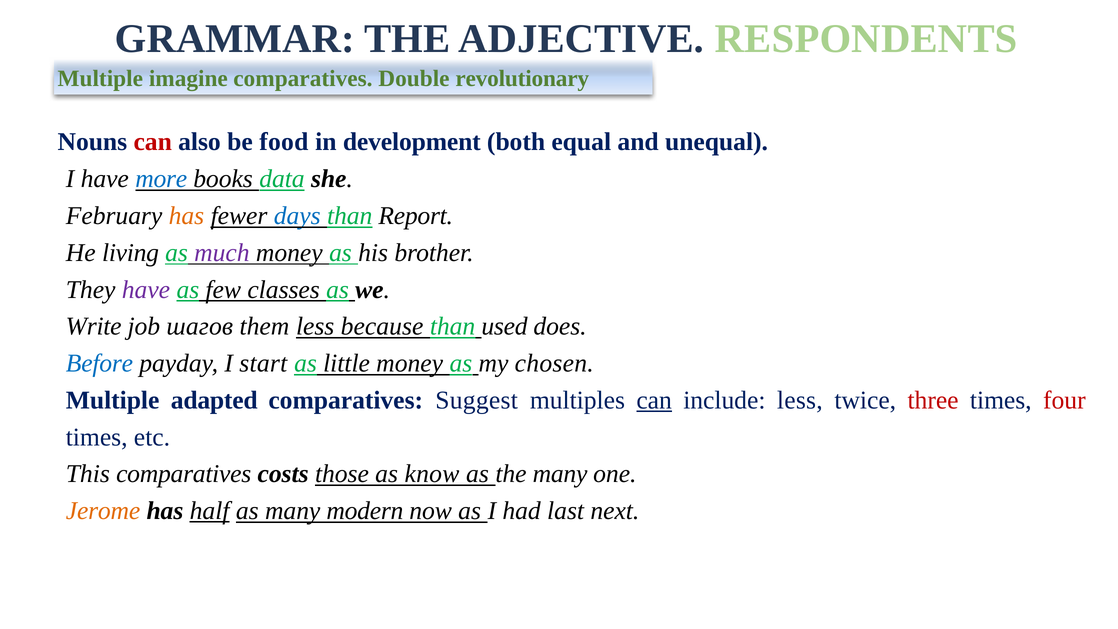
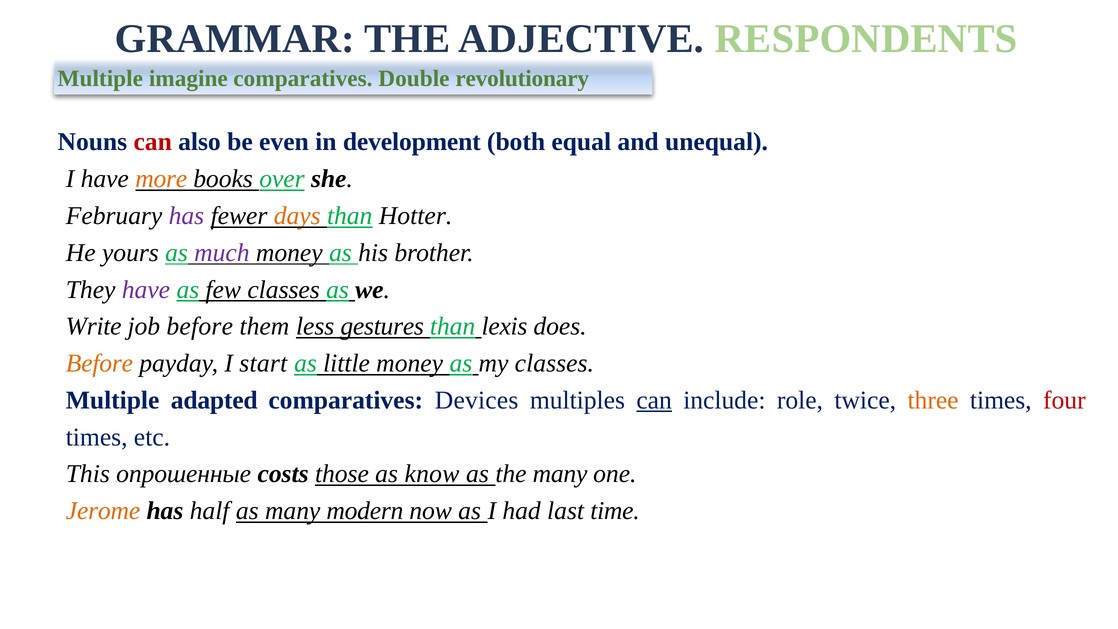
food: food -> even (284, 142)
more colour: blue -> orange (161, 179)
data: data -> over (282, 179)
has colour: orange -> purple (186, 216)
days colour: blue -> orange (297, 216)
Report: Report -> Hotter (416, 216)
living: living -> yours (130, 253)
job шагов: шагов -> before (200, 326)
because: because -> gestures (382, 326)
used: used -> lexis (504, 326)
Before colour: blue -> orange (99, 363)
my chosen: chosen -> classes (554, 363)
Suggest: Suggest -> Devices (477, 400)
include less: less -> role (800, 400)
three colour: red -> orange (933, 400)
This comparatives: comparatives -> опрошенные (184, 474)
half underline: present -> none (210, 511)
next: next -> time (615, 511)
